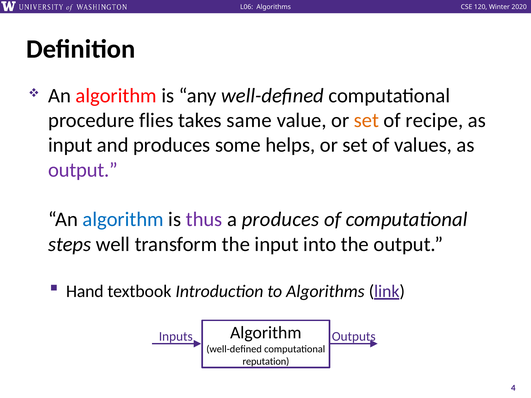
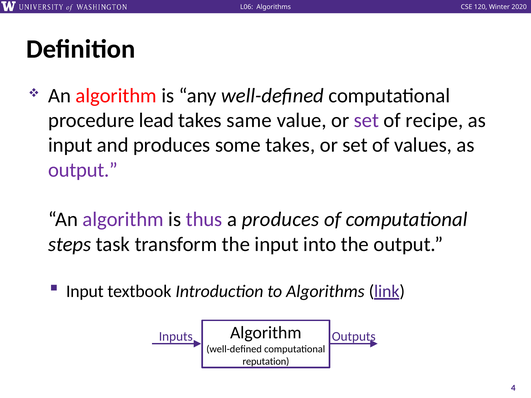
flies: flies -> lead (156, 120)
set colour: orange -> purple (366, 120)
some helps: helps -> takes (290, 145)
algorithm colour: blue -> purple (123, 220)
well: well -> task (113, 244)
Hand: Hand -> Input (85, 291)
